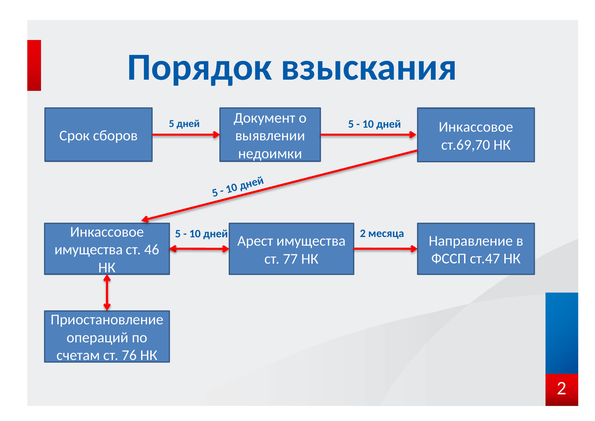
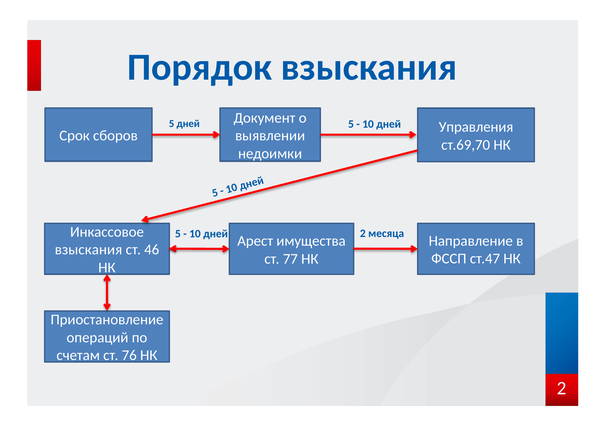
Инкассовое: Инкассовое -> Управления (476, 127)
имущества: имущества -> взыскания (89, 250)
